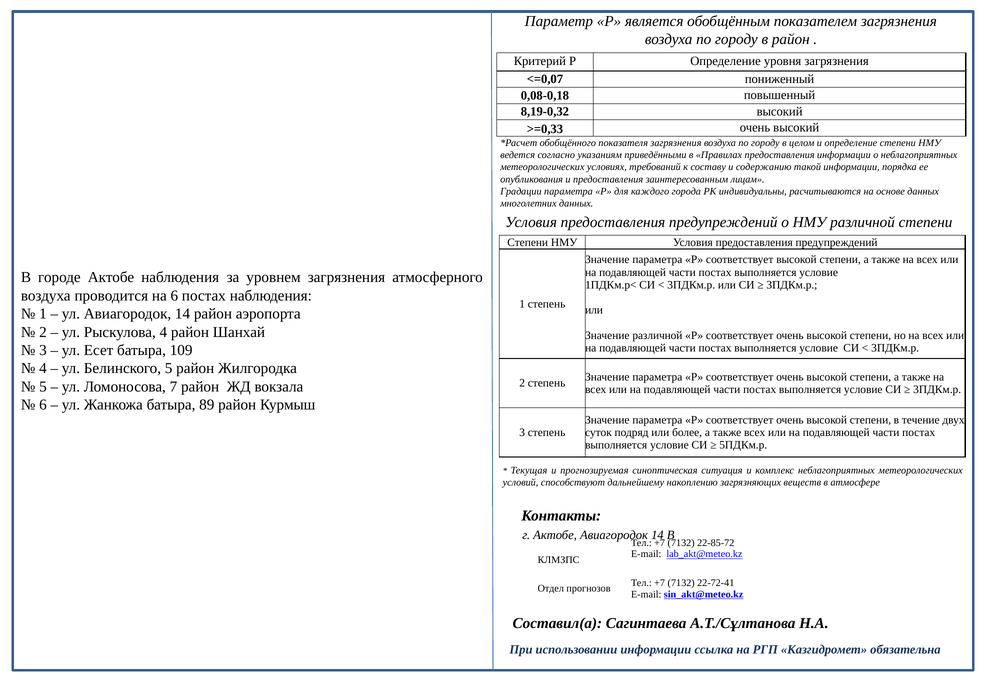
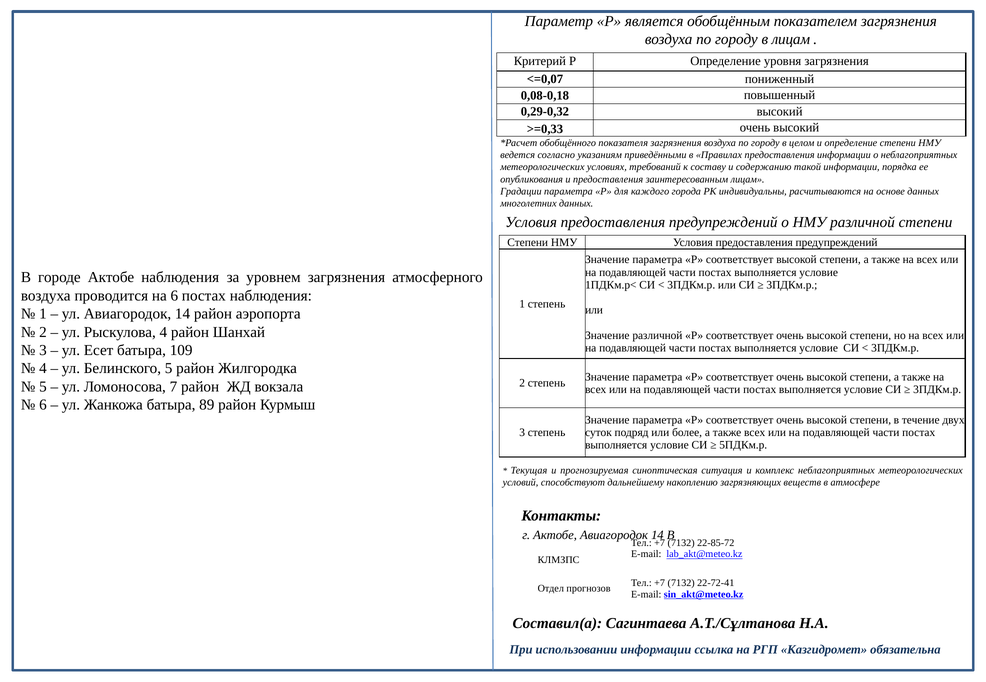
в район: район -> лицам (791, 39)
8,19-0,32: 8,19-0,32 -> 0,29-0,32 (545, 112)
